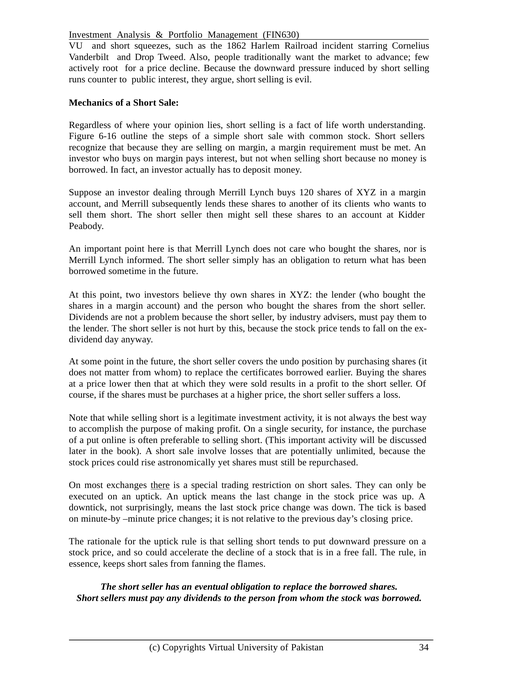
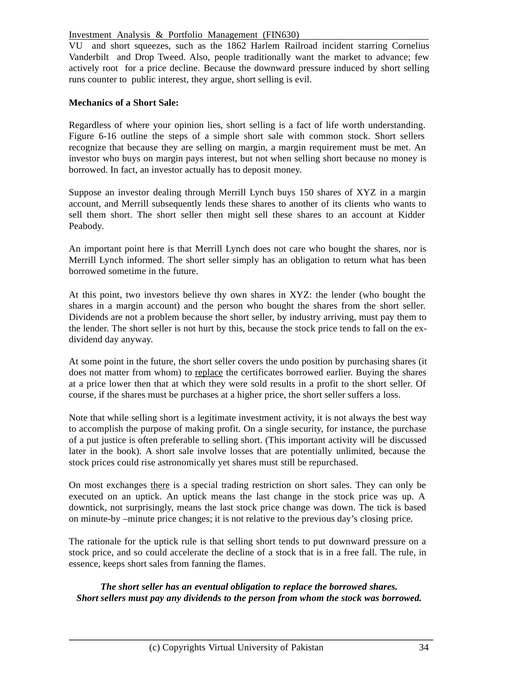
120: 120 -> 150 (306, 192)
advisers: advisers -> arriving (340, 317)
replace underline: none -> present (209, 373)
online: online -> justice (114, 440)
